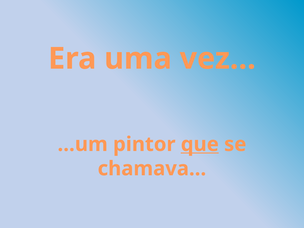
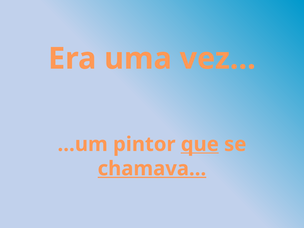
chamava… underline: none -> present (152, 169)
